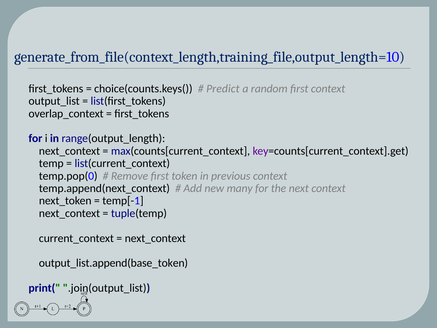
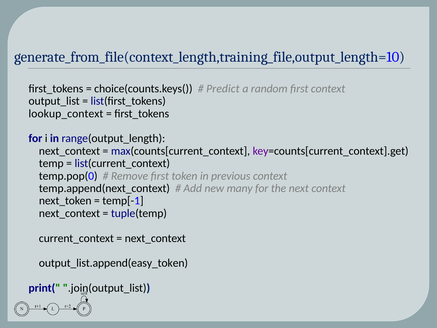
overlap_context: overlap_context -> lookup_context (66, 113)
output_list.append(base_token: output_list.append(base_token -> output_list.append(easy_token (113, 263)
